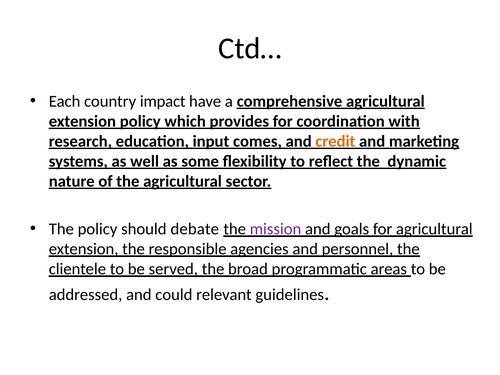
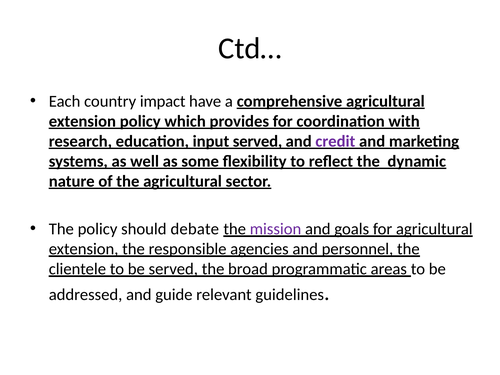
input comes: comes -> served (258, 141)
credit colour: orange -> purple (335, 141)
could: could -> guide (174, 295)
